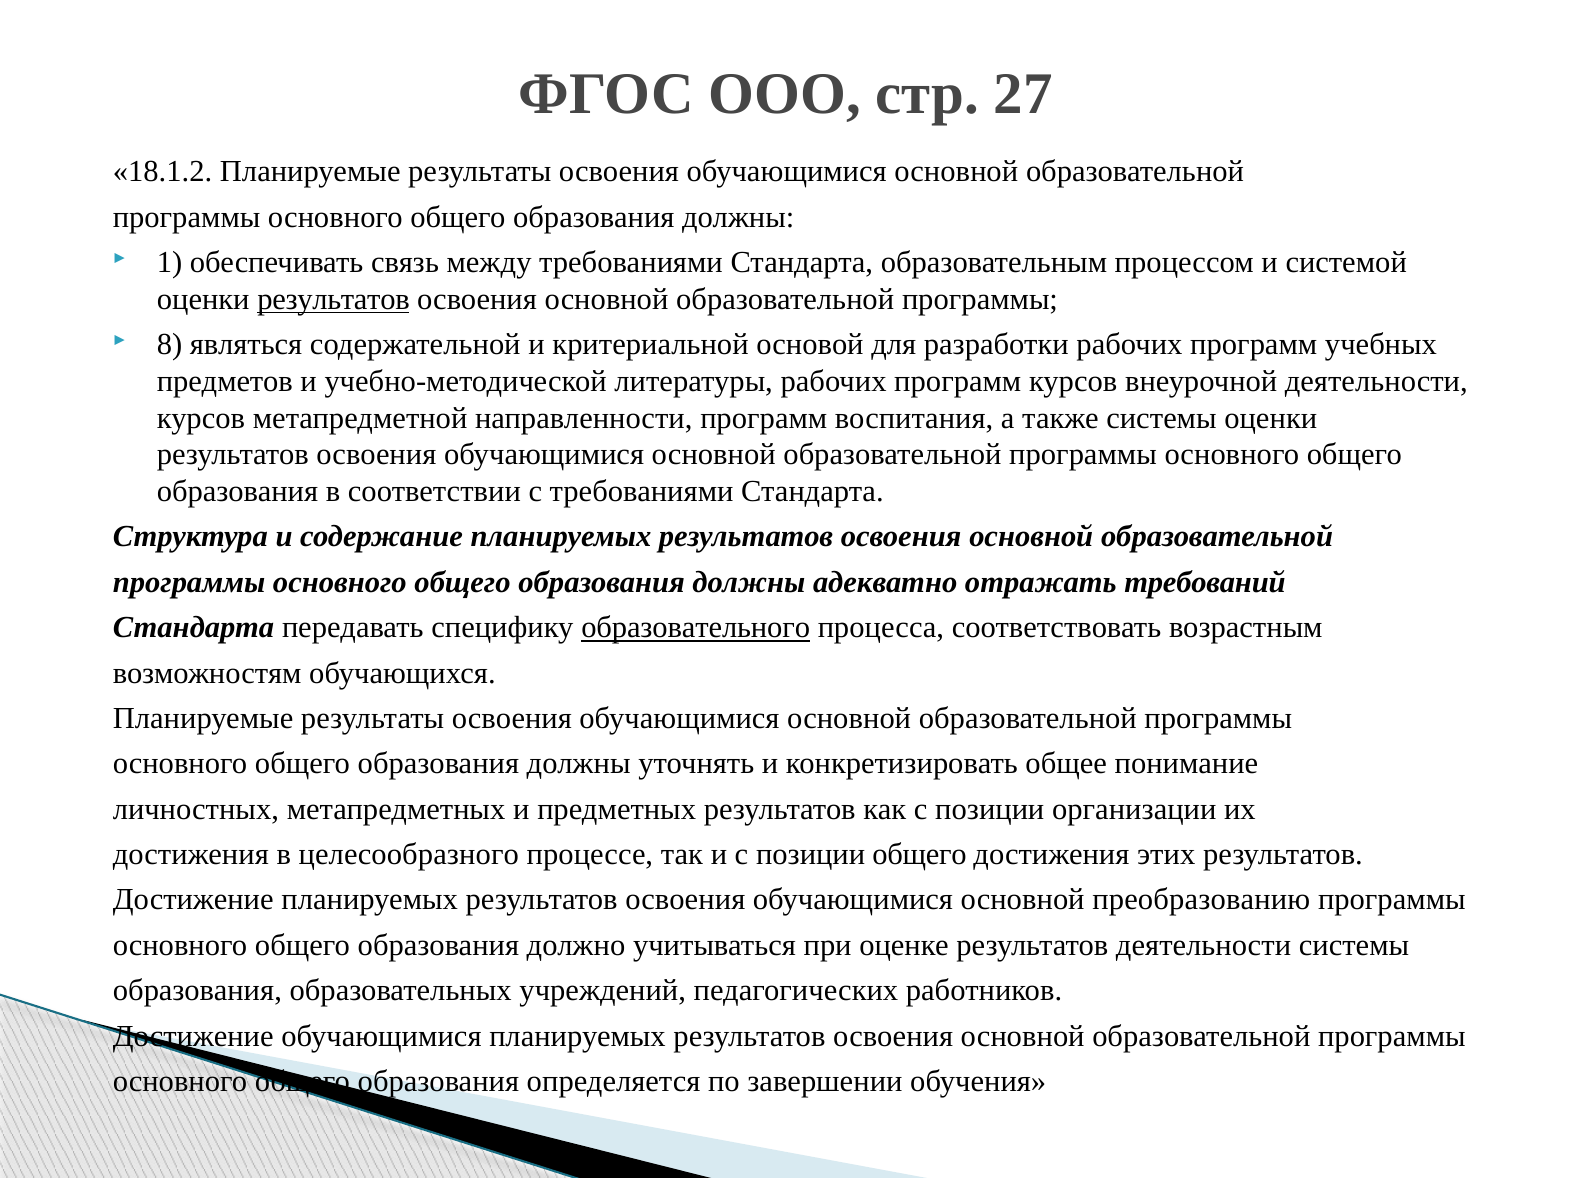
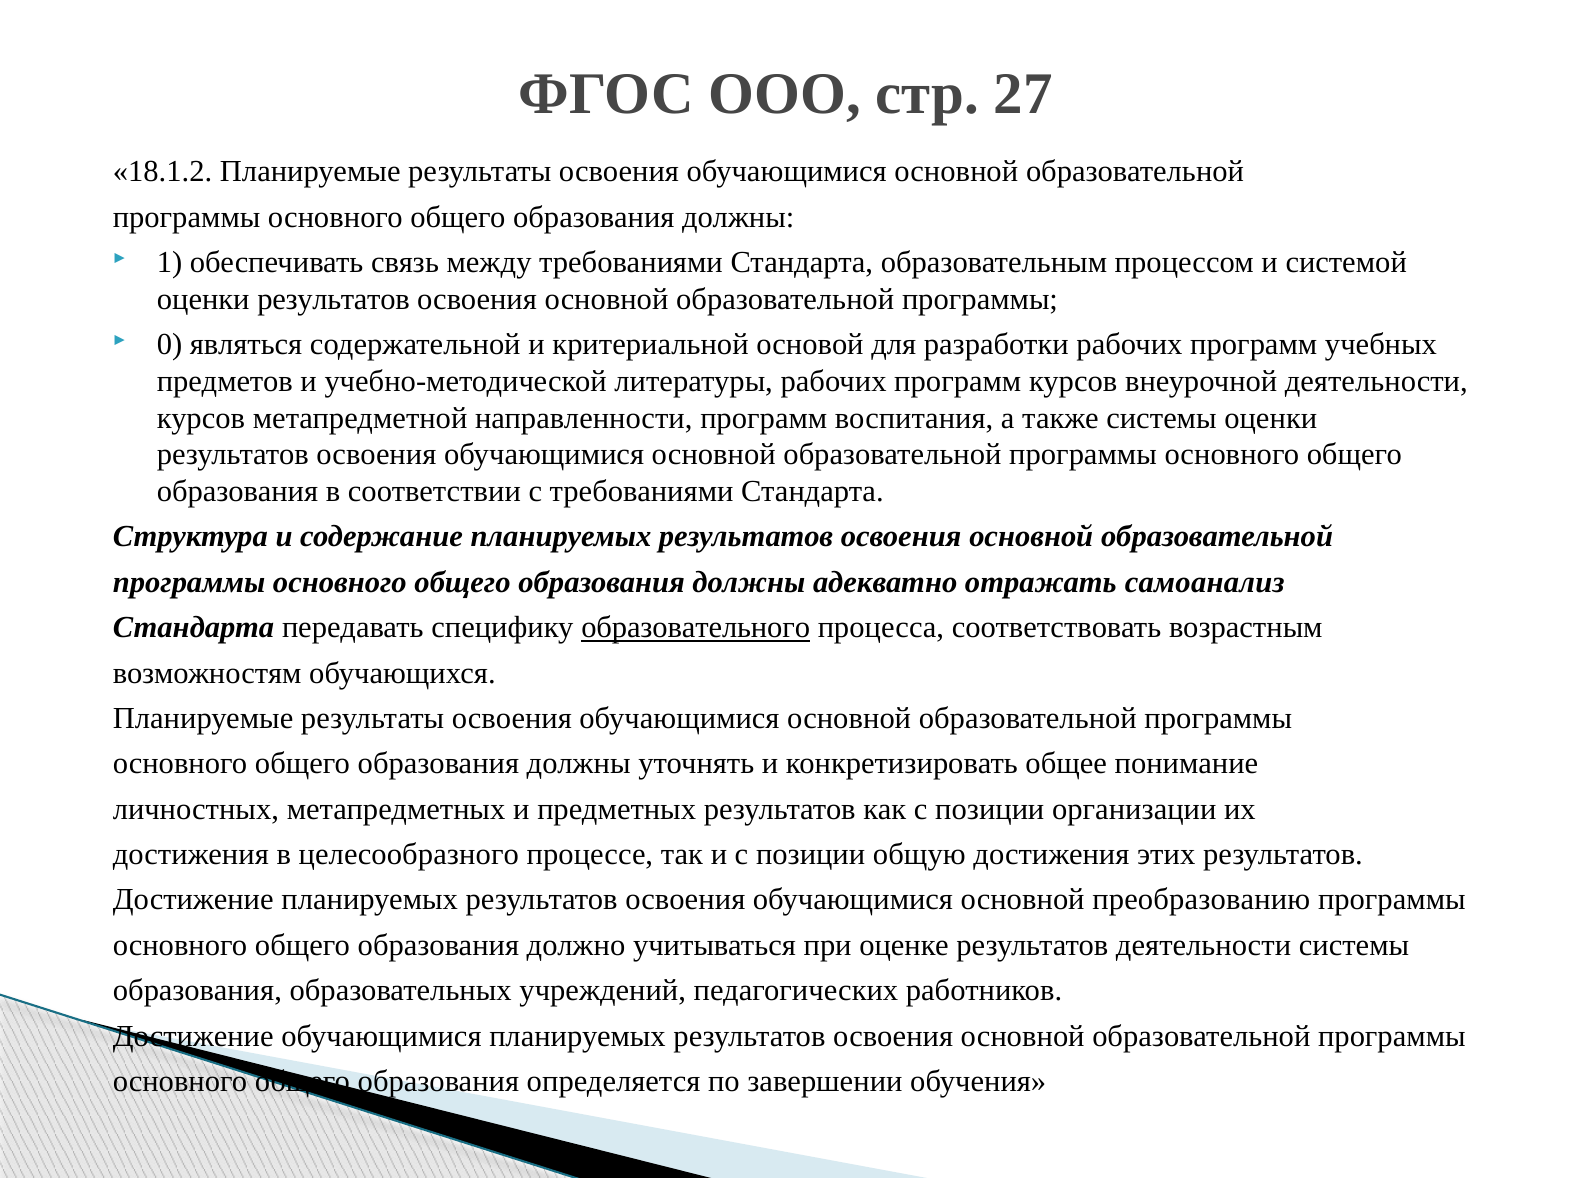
результатов underline: present -> none (334, 299)
8: 8 -> 0 (170, 345)
требований: требований -> самоанализ (1205, 582)
позиции общего: общего -> общую (919, 855)
